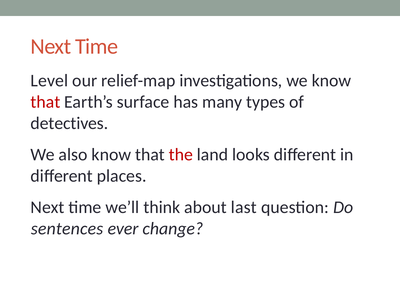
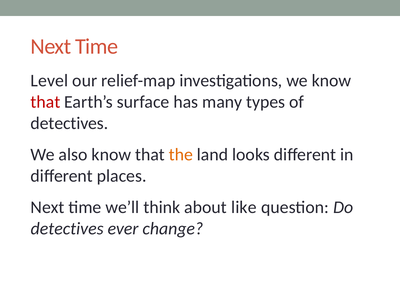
the colour: red -> orange (181, 155)
last: last -> like (244, 207)
sentences: sentences -> detectives (67, 229)
